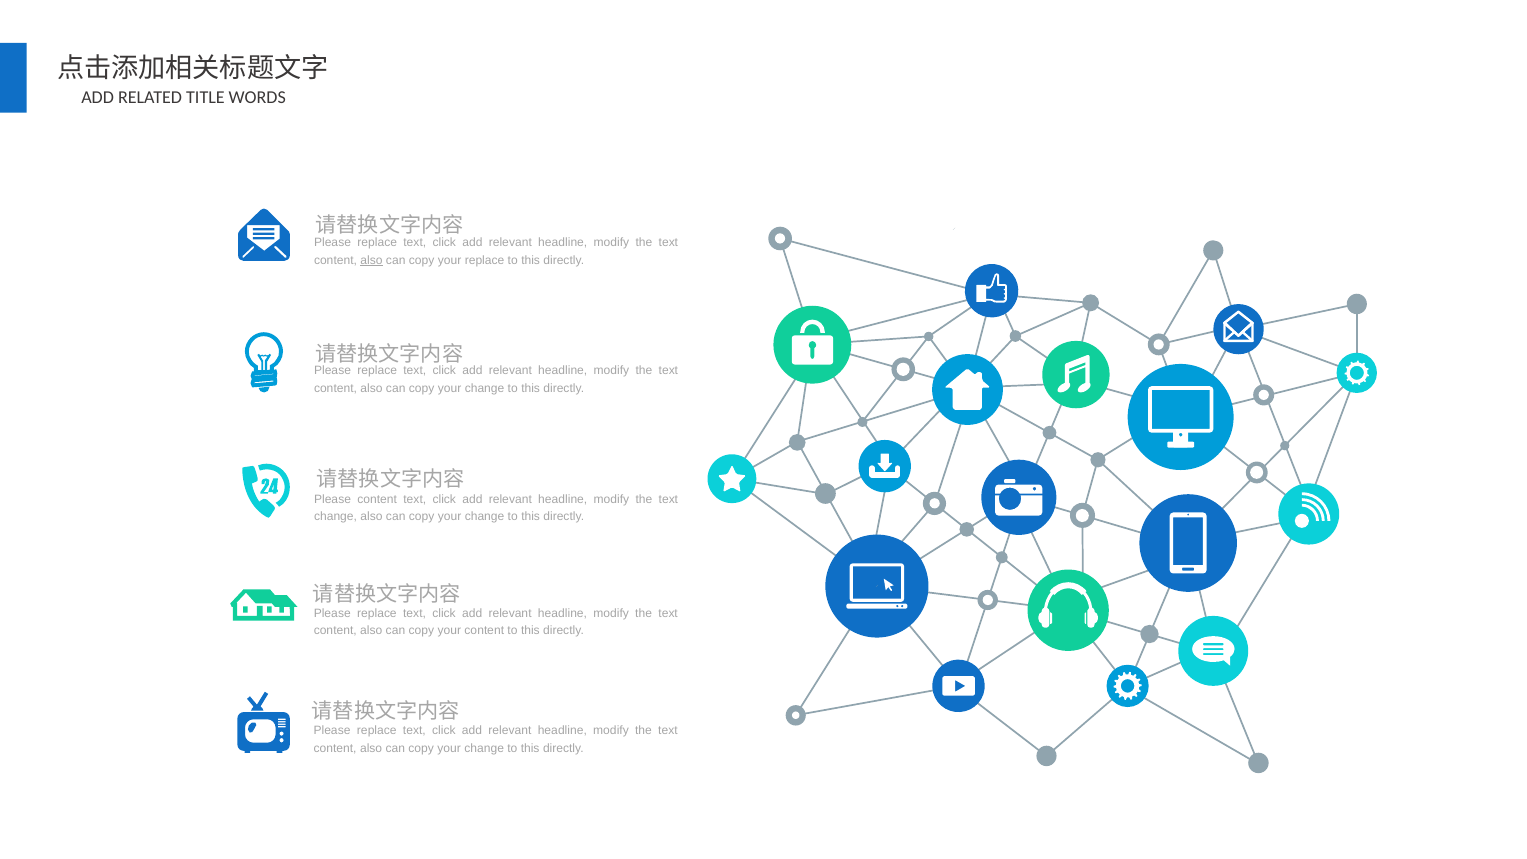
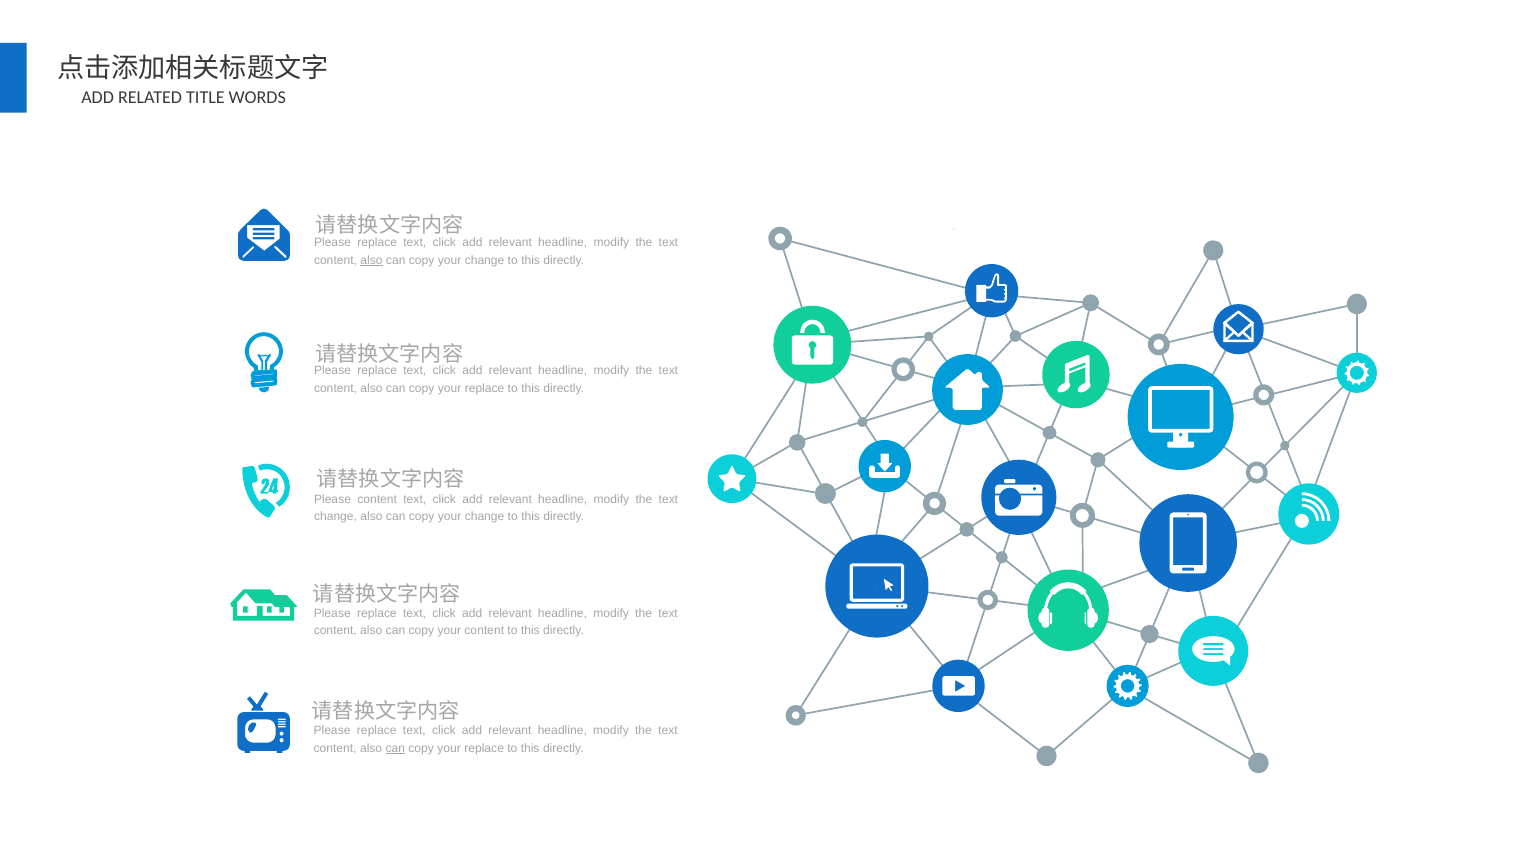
replace: replace -> change (485, 260)
change: change -> replace (485, 388)
can underline: none -> present (395, 748)
change: change -> replace (484, 748)
